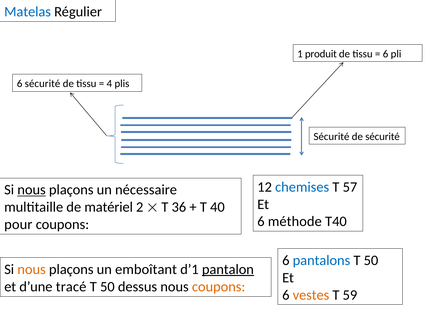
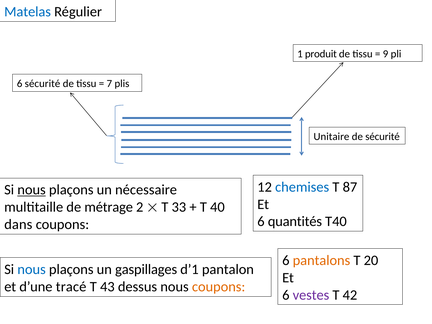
6: 6 -> 9 (386, 54)
4: 4 -> 7 (109, 84)
Sécurité: Sécurité -> Unitaire (331, 136)
57: 57 -> 87 (350, 187)
matériel: matériel -> métrage (109, 207)
36: 36 -> 33 (179, 207)
méthode: méthode -> quantités (295, 222)
pour: pour -> dans (18, 224)
pantalons colour: blue -> orange (321, 260)
50: 50 -> 20 (371, 260)
nous colour: orange -> blue (32, 269)
emboîtant: emboîtant -> gaspillages (146, 269)
pantalon underline: present -> none (228, 269)
50: 50 -> 43 (107, 287)
vestes colour: orange -> purple (311, 295)
59: 59 -> 42 (350, 295)
